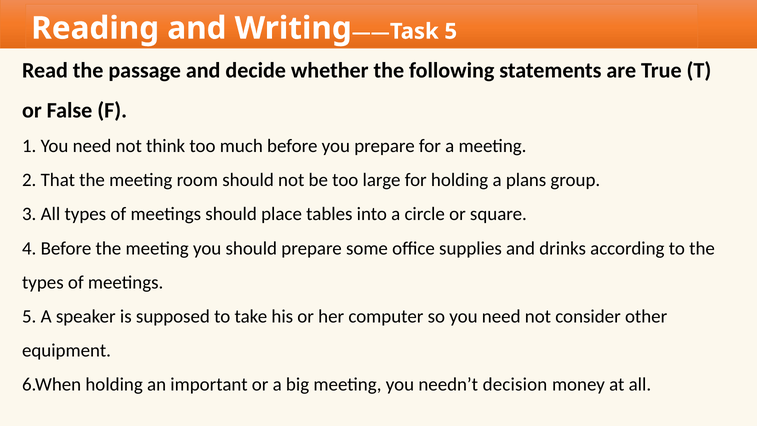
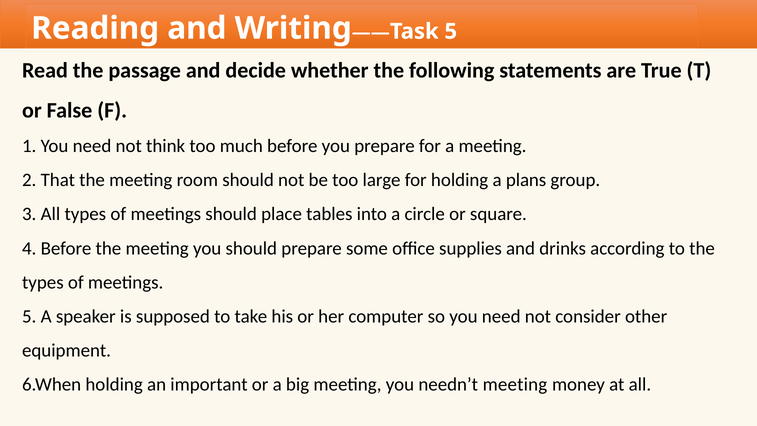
needn’t decision: decision -> meeting (515, 384)
